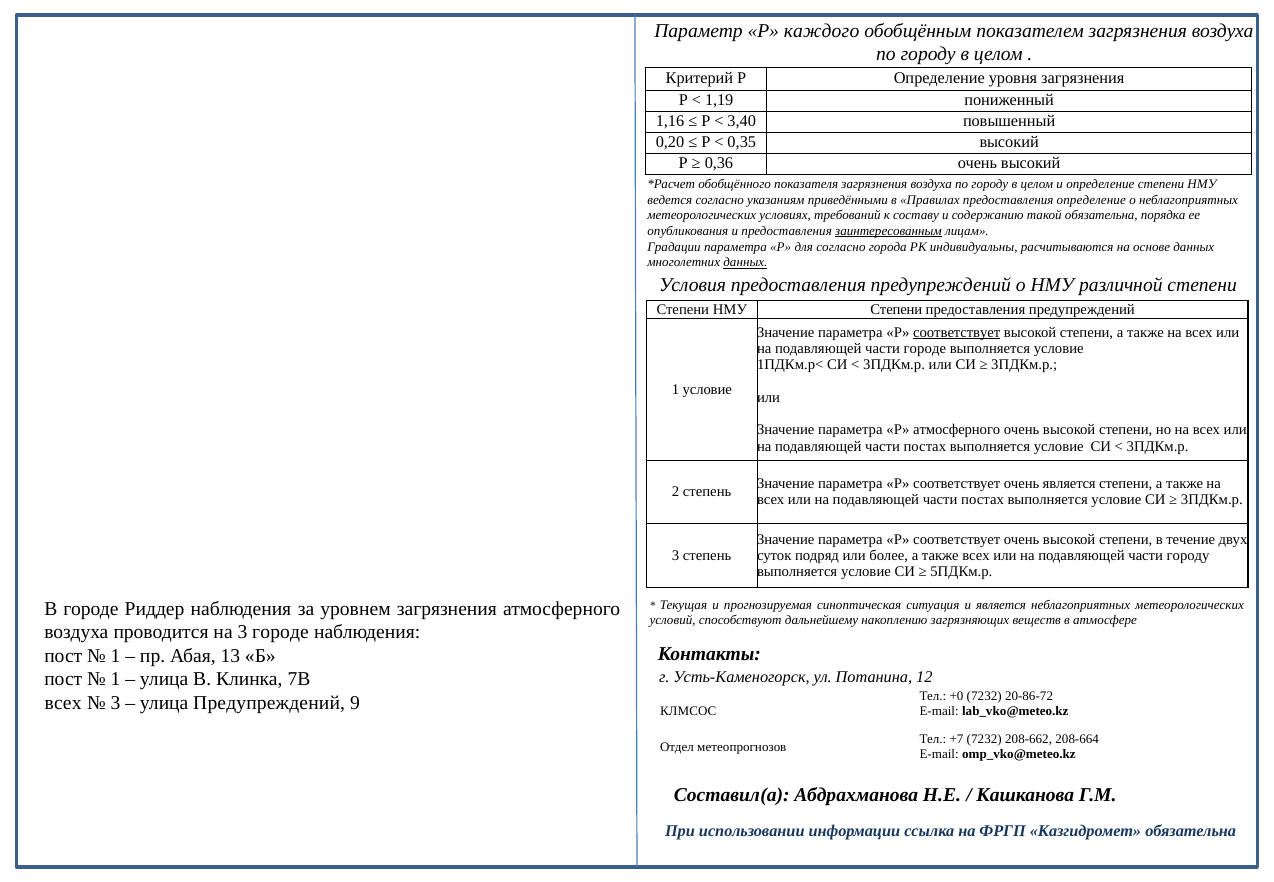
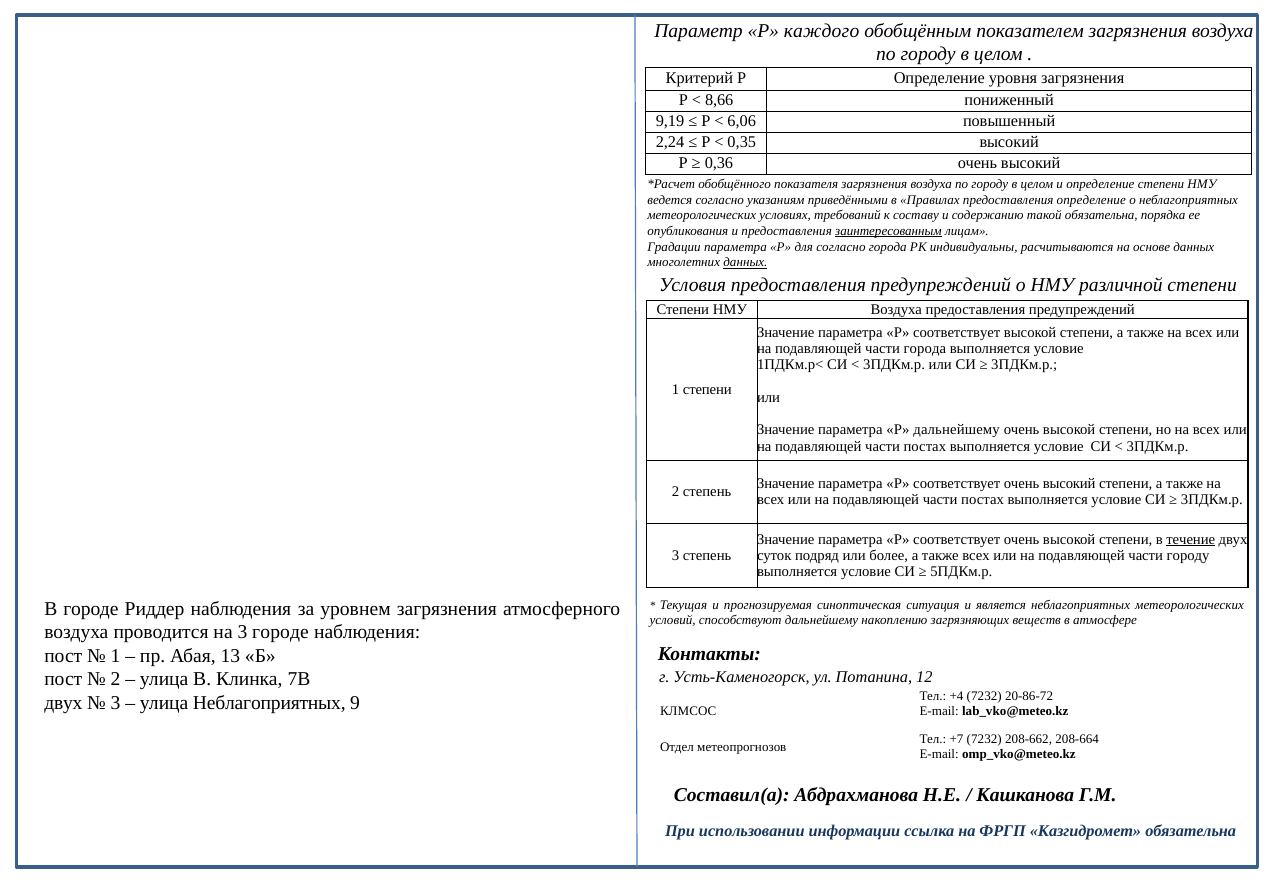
1,19: 1,19 -> 8,66 (719, 100)
1,16: 1,16 -> 9,19 (670, 121)
3,40: 3,40 -> 6,06 (742, 121)
0,20: 0,20 -> 2,24 (670, 142)
НМУ Степени: Степени -> Воздуха (896, 310)
соответствует underline: present -> none (957, 332)
части городе: городе -> города (925, 349)
1 условие: условие -> степени (707, 389)
Р атмосферного: атмосферного -> дальнейшему (957, 430)
соответствует очень является: является -> высокий (1069, 484)
течение underline: none -> present (1191, 539)
1: 1 -> 2 (116, 679)
+0: +0 -> +4 (956, 696)
всех: всех -> двух (63, 703)
улица Предупреждений: Предупреждений -> Неблагоприятных (269, 703)
